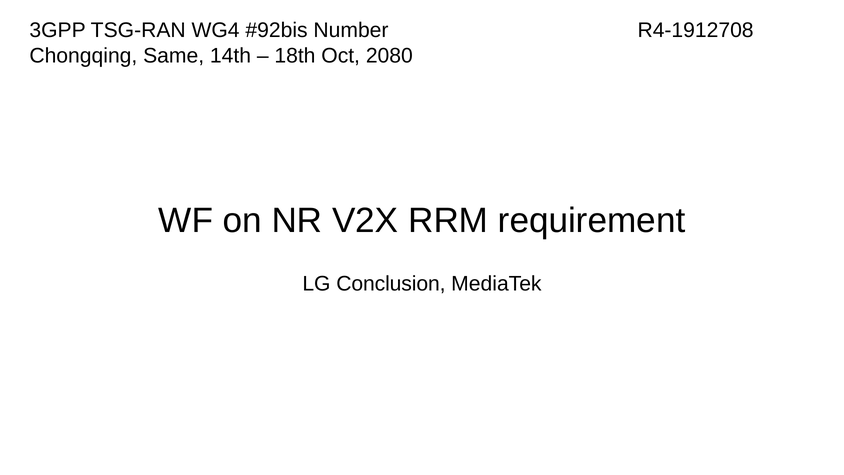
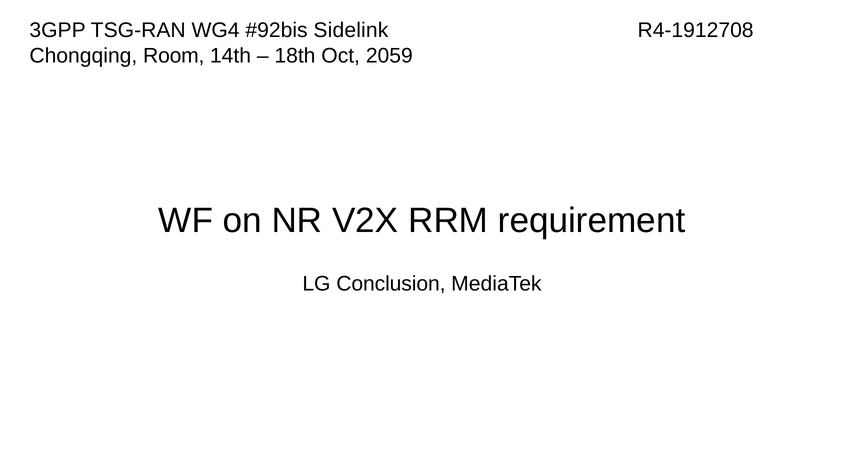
Number: Number -> Sidelink (351, 30)
Same: Same -> Room (174, 56)
2080: 2080 -> 2059 (389, 56)
